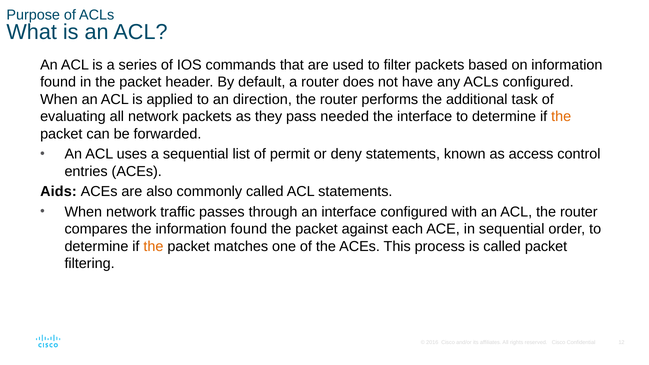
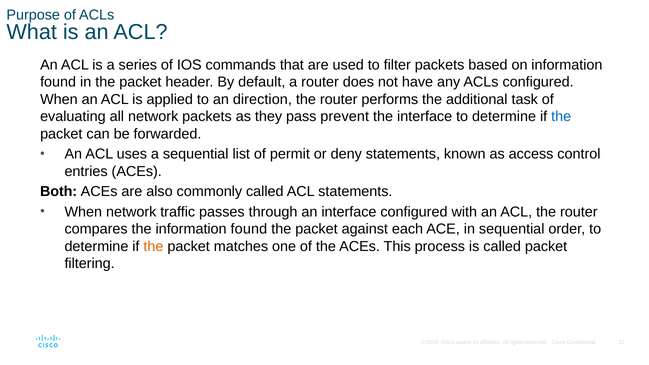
needed: needed -> prevent (345, 117)
the colour: orange -> blue (561, 117)
Aids: Aids -> Both (59, 192)
